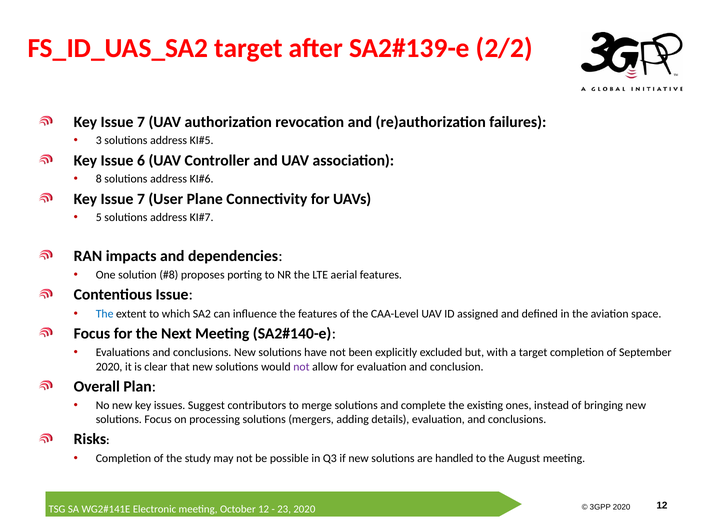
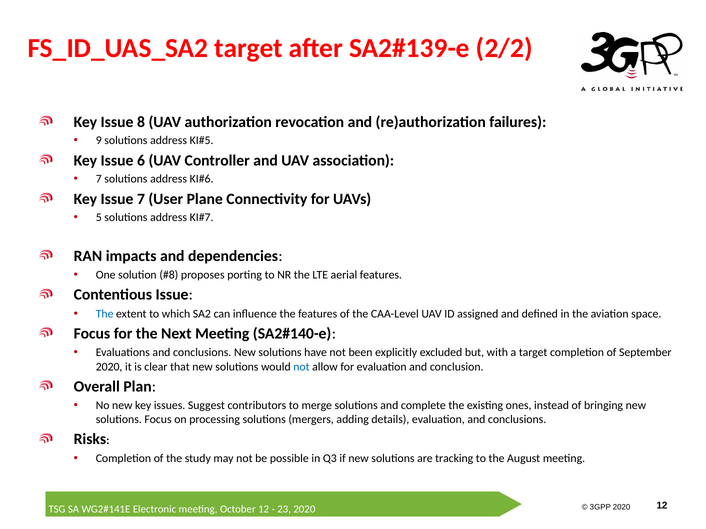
7: 7 -> 8 (141, 122)
3: 3 -> 9 (99, 141)
8: 8 -> 7 (99, 179)
not colour: purple -> blue (301, 367)
handled: handled -> tracking (454, 459)
